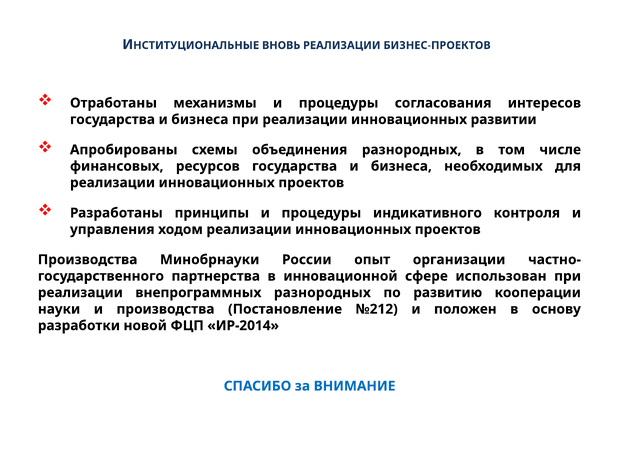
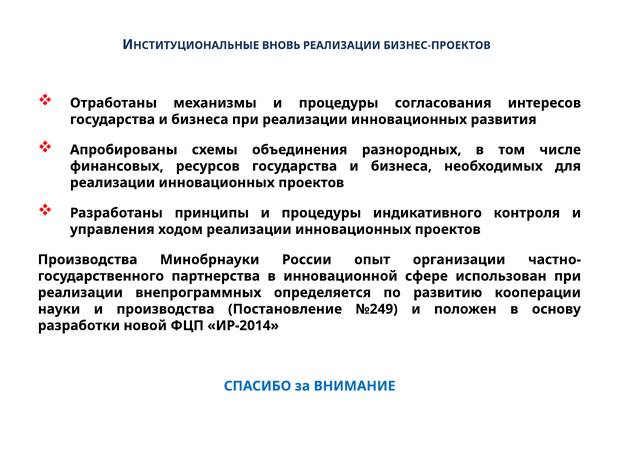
развитии: развитии -> развития (504, 119)
внепрограммных разнородных: разнородных -> определяется (322, 292)
№212: №212 -> №249 (377, 309)
